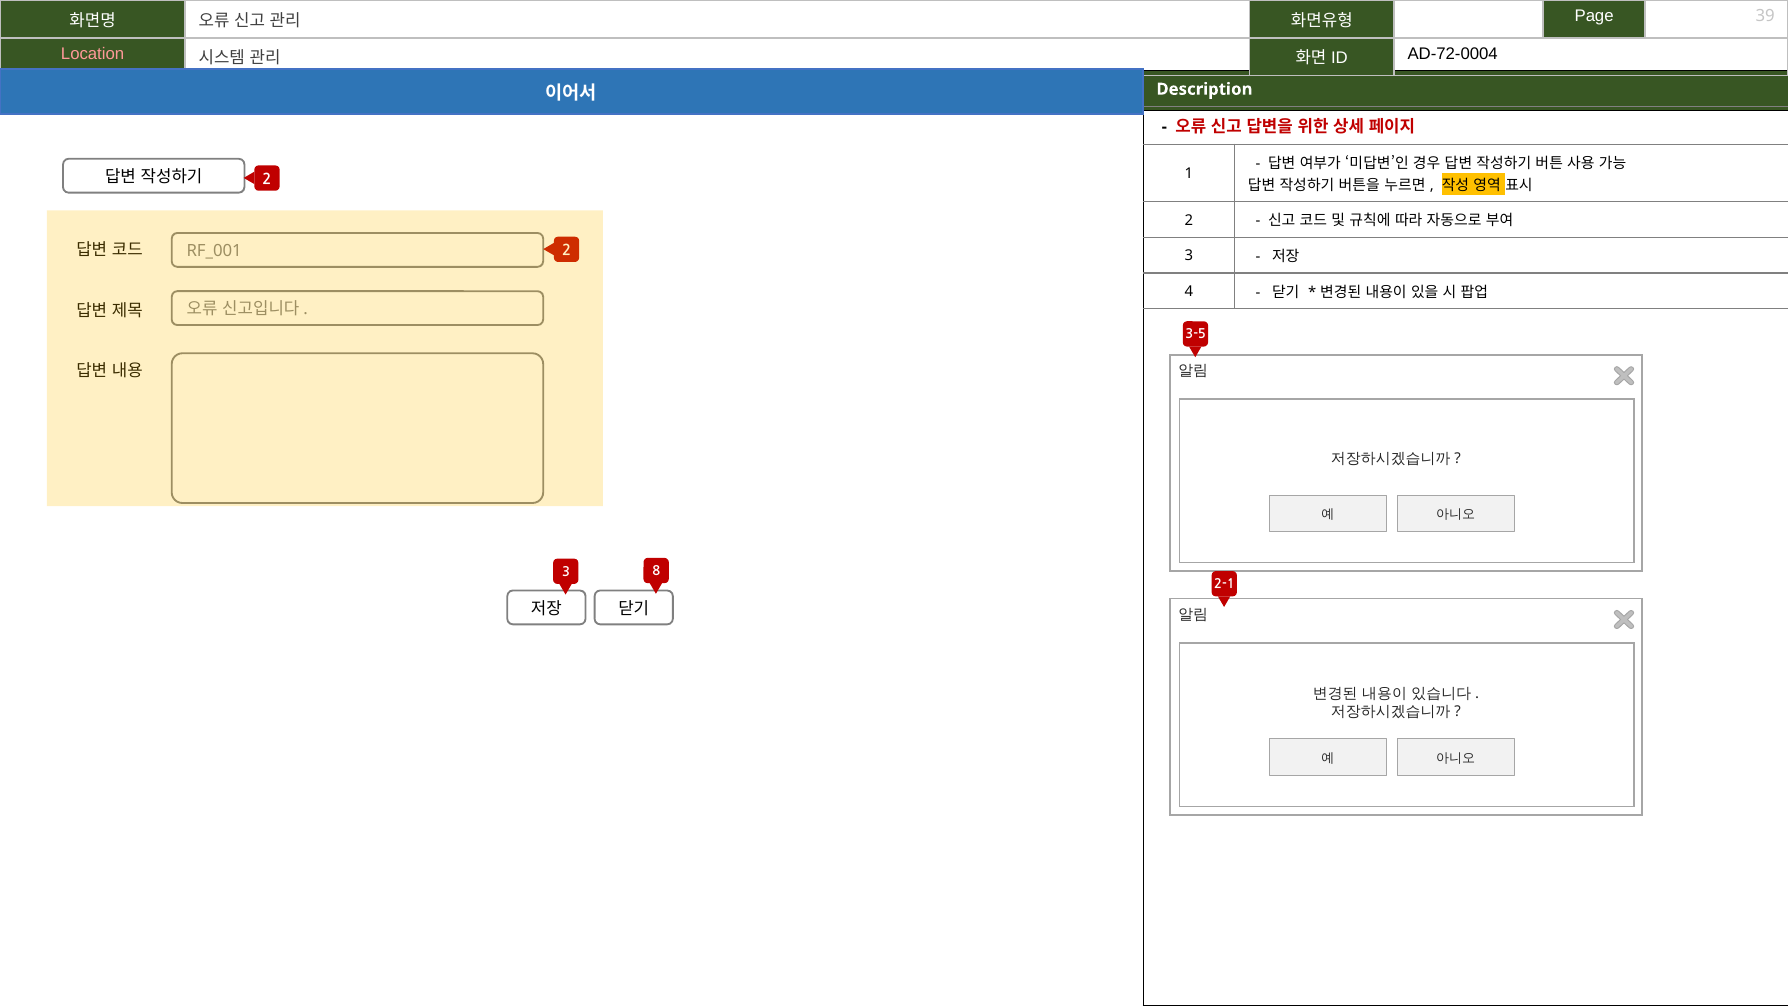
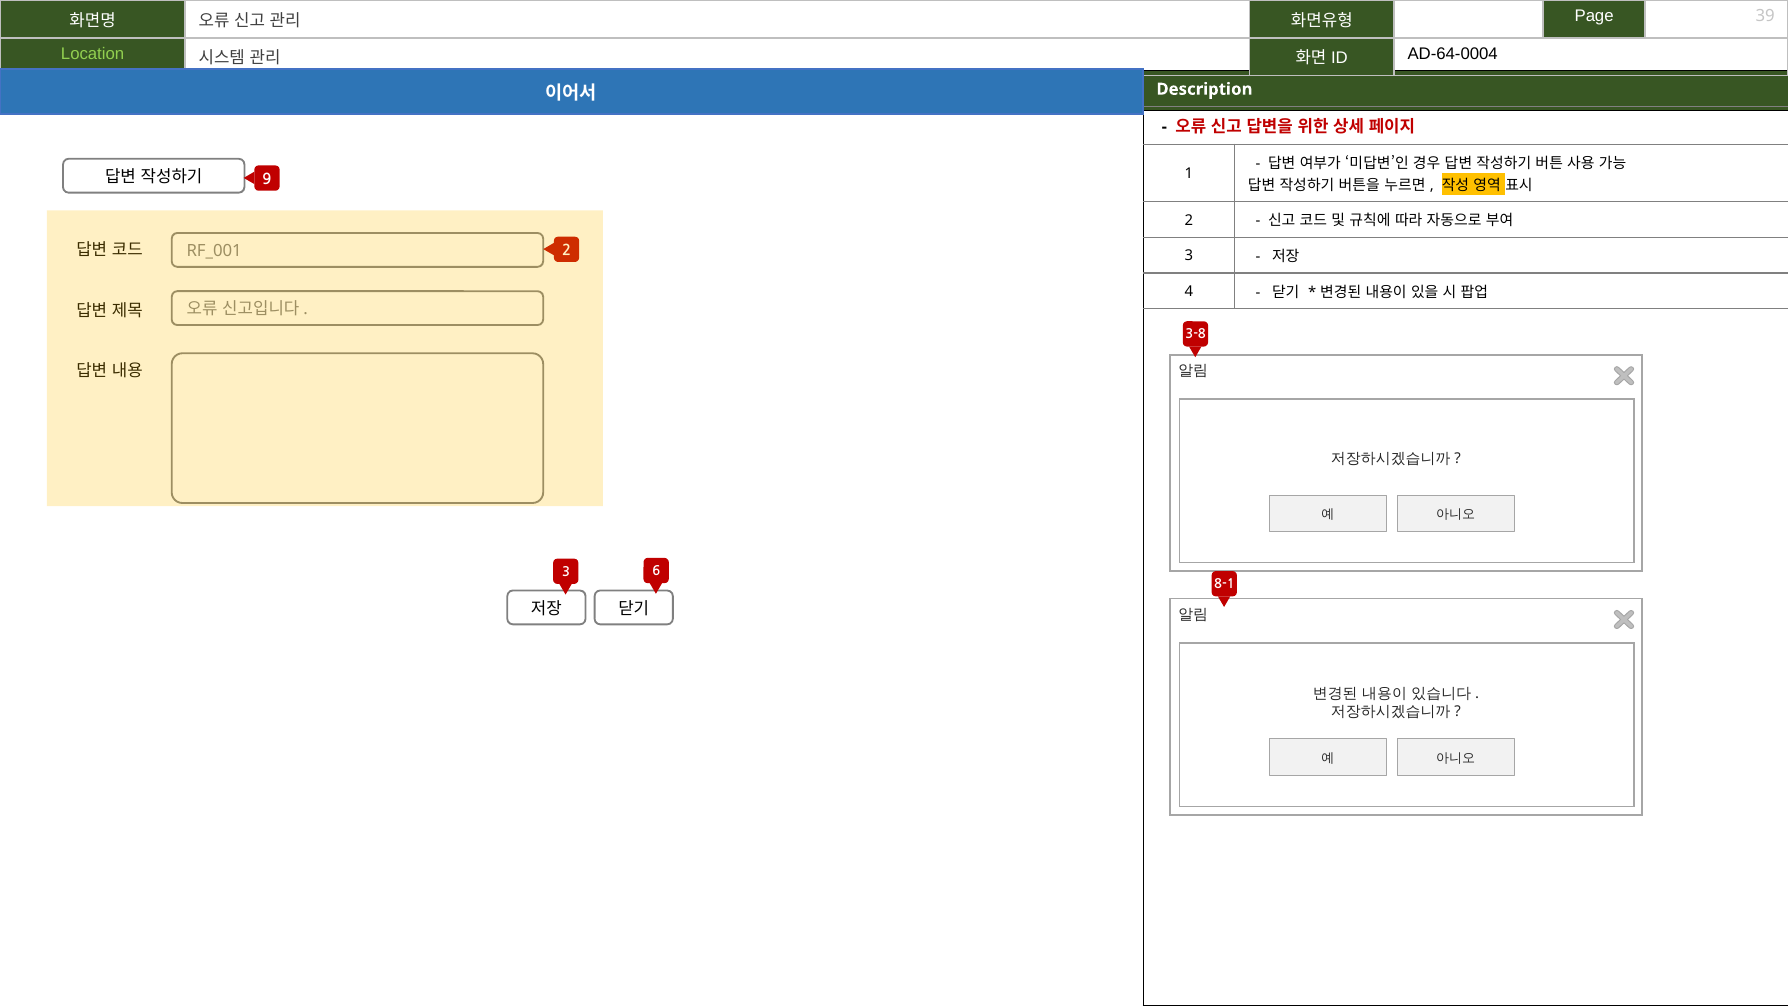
Location colour: pink -> light green (93, 54)
AD-72-0004: AD-72-0004 -> AD-64-0004 (1453, 54)
2: 2 -> 9 (267, 179)
3-5: 3-5 -> 3-8 (1196, 335)
8: 8 -> 6 (656, 571)
2-1: 2-1 -> 8-1 (1224, 584)
